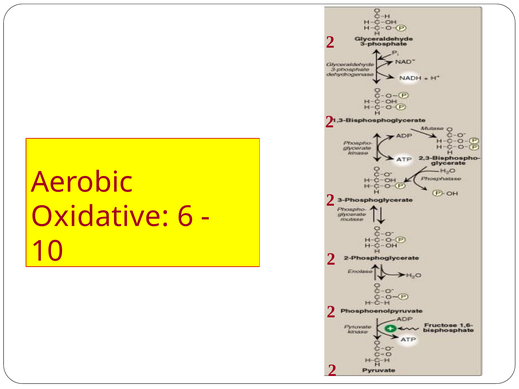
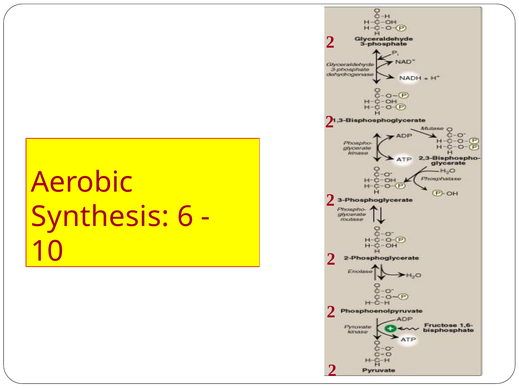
Oxidative: Oxidative -> Synthesis (100, 217)
